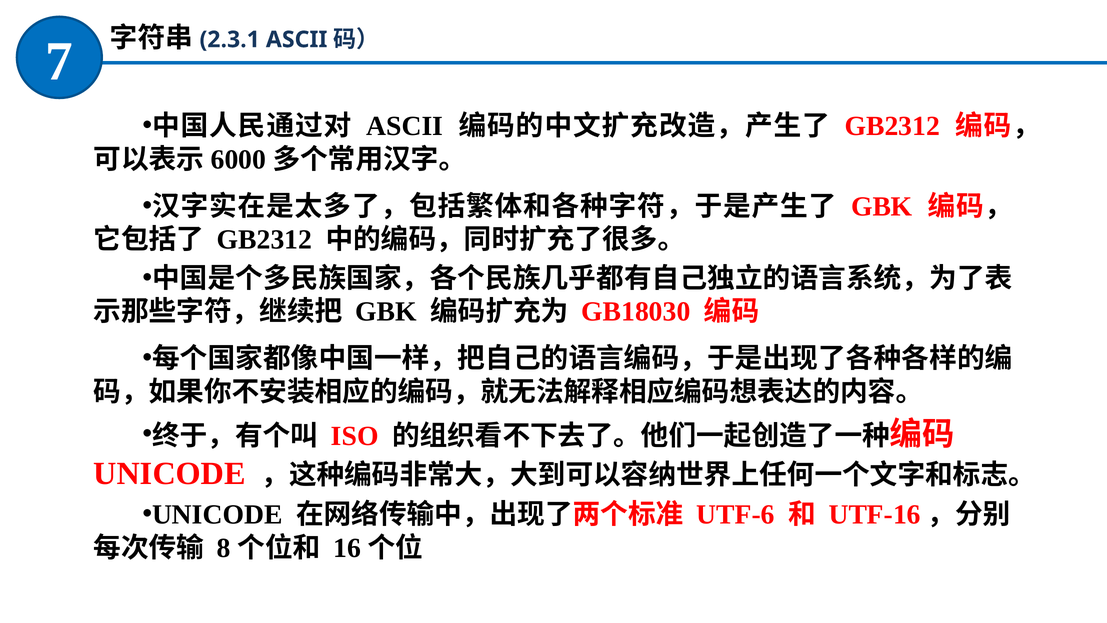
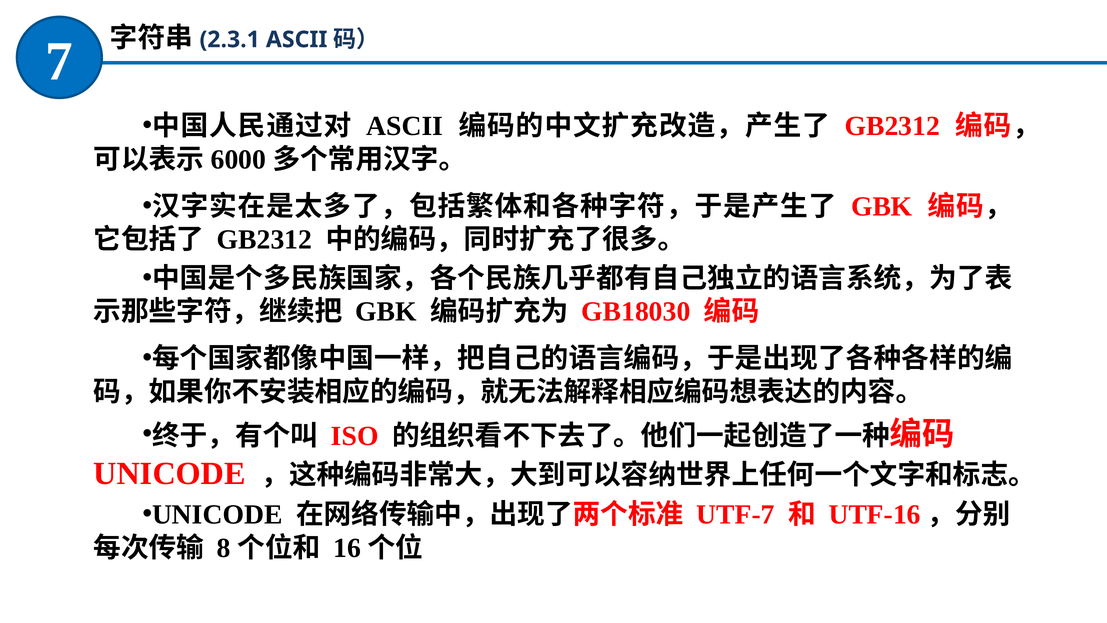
UTF-6: UTF-6 -> UTF-7 (735, 514)
